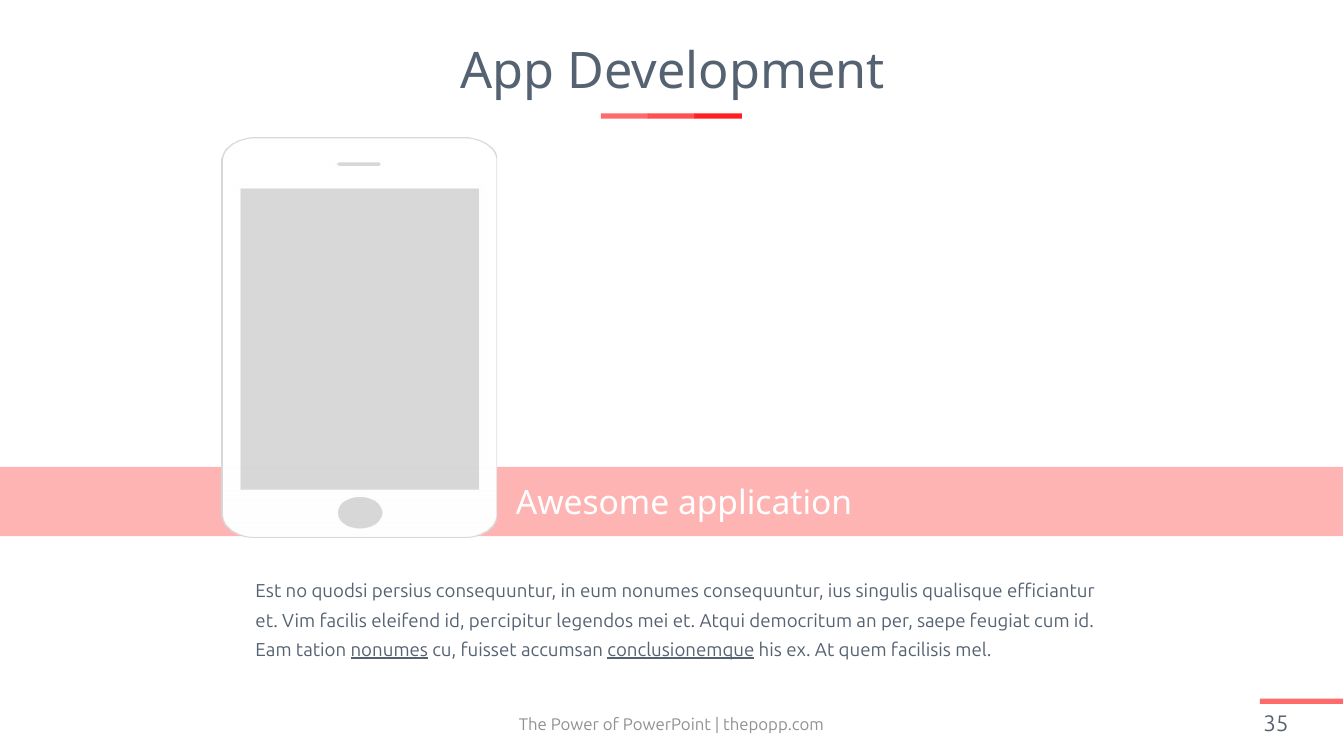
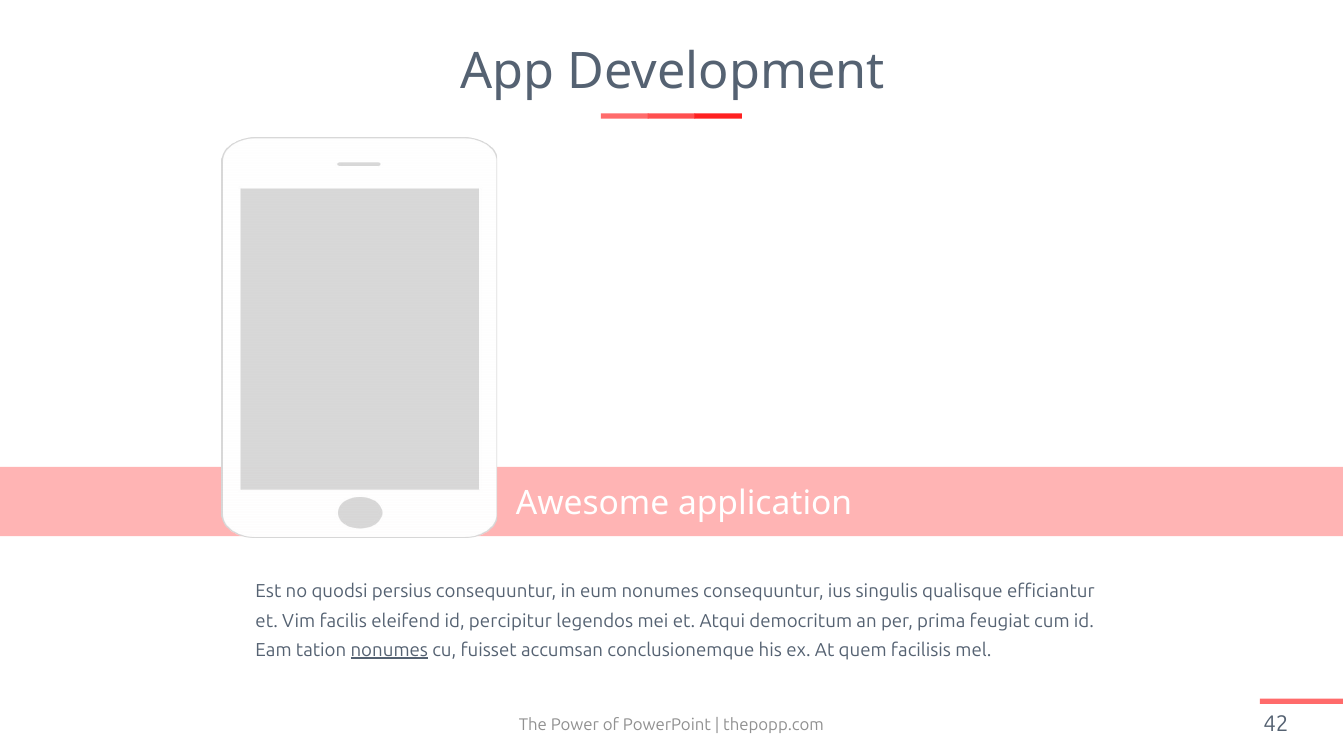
saepe: saepe -> prima (941, 621)
conclusionemque underline: present -> none (681, 650)
35: 35 -> 42 (1276, 724)
